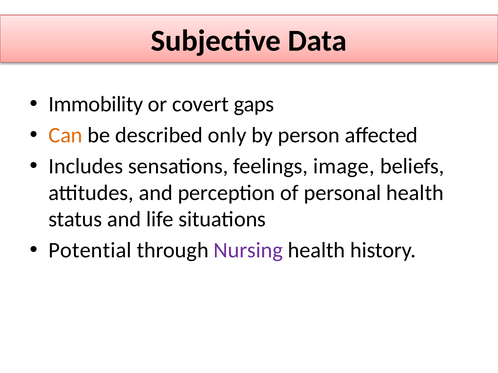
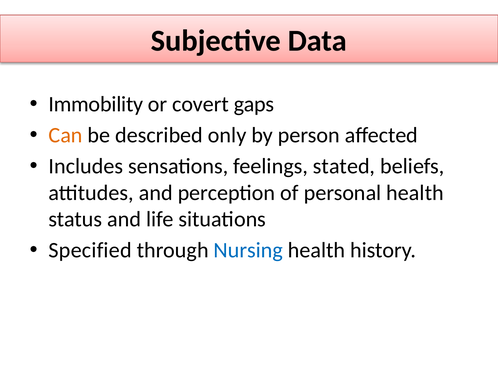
image: image -> stated (344, 166)
Potential: Potential -> Specified (90, 251)
Nursing colour: purple -> blue (248, 251)
